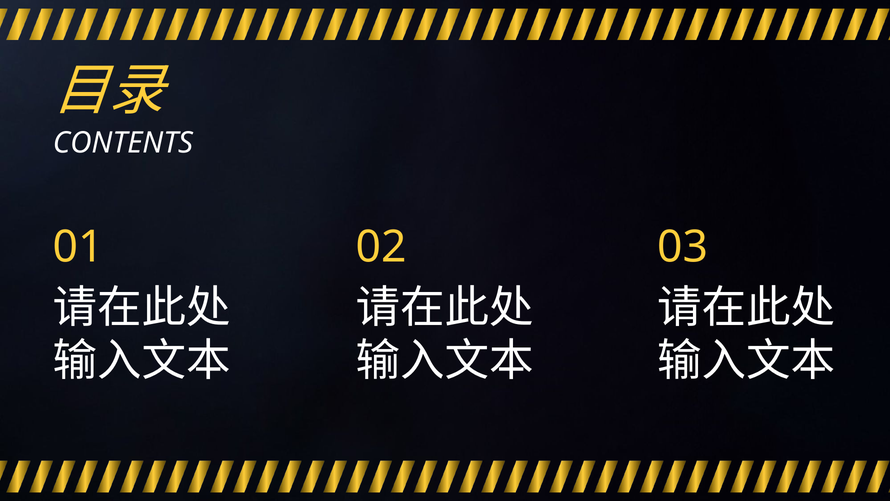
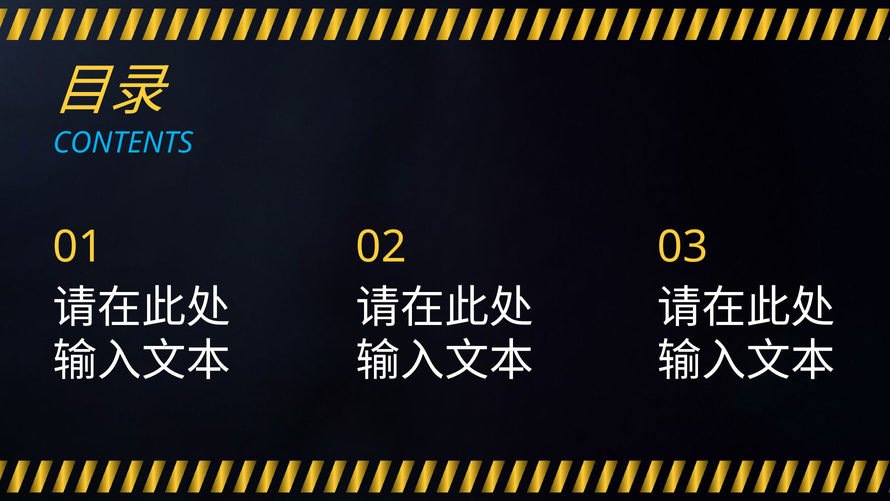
CONTENTS colour: white -> light blue (123, 143)
